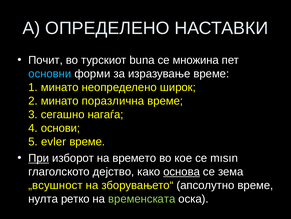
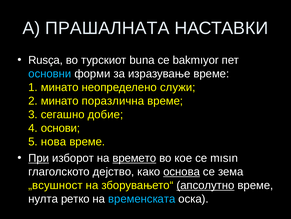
ОПРЕДЕЛЕНО: ОПРЕДЕЛЕНО -> ПРАШАЛНАТА (107, 28)
Почит: Почит -> Rusça (46, 60)
множина: множина -> bakmıyor (196, 60)
широк: широк -> служи (178, 87)
нагаѓа: нагаѓа -> добие (105, 114)
evler: evler -> нова (54, 141)
времето underline: none -> present (134, 158)
апсолутно underline: none -> present (206, 185)
временската colour: light green -> light blue (142, 198)
